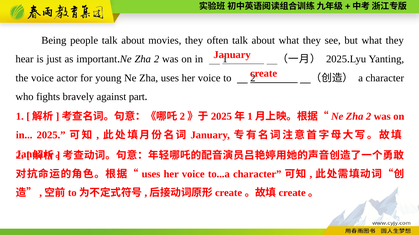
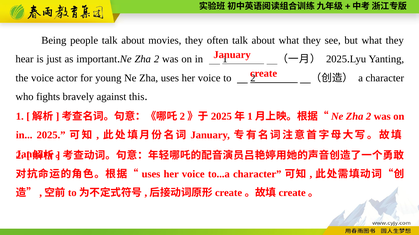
part: part -> this (137, 97)
